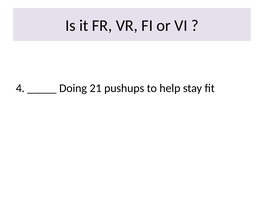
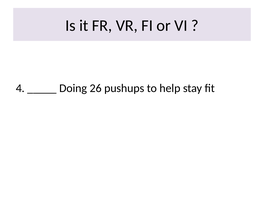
21: 21 -> 26 (96, 88)
